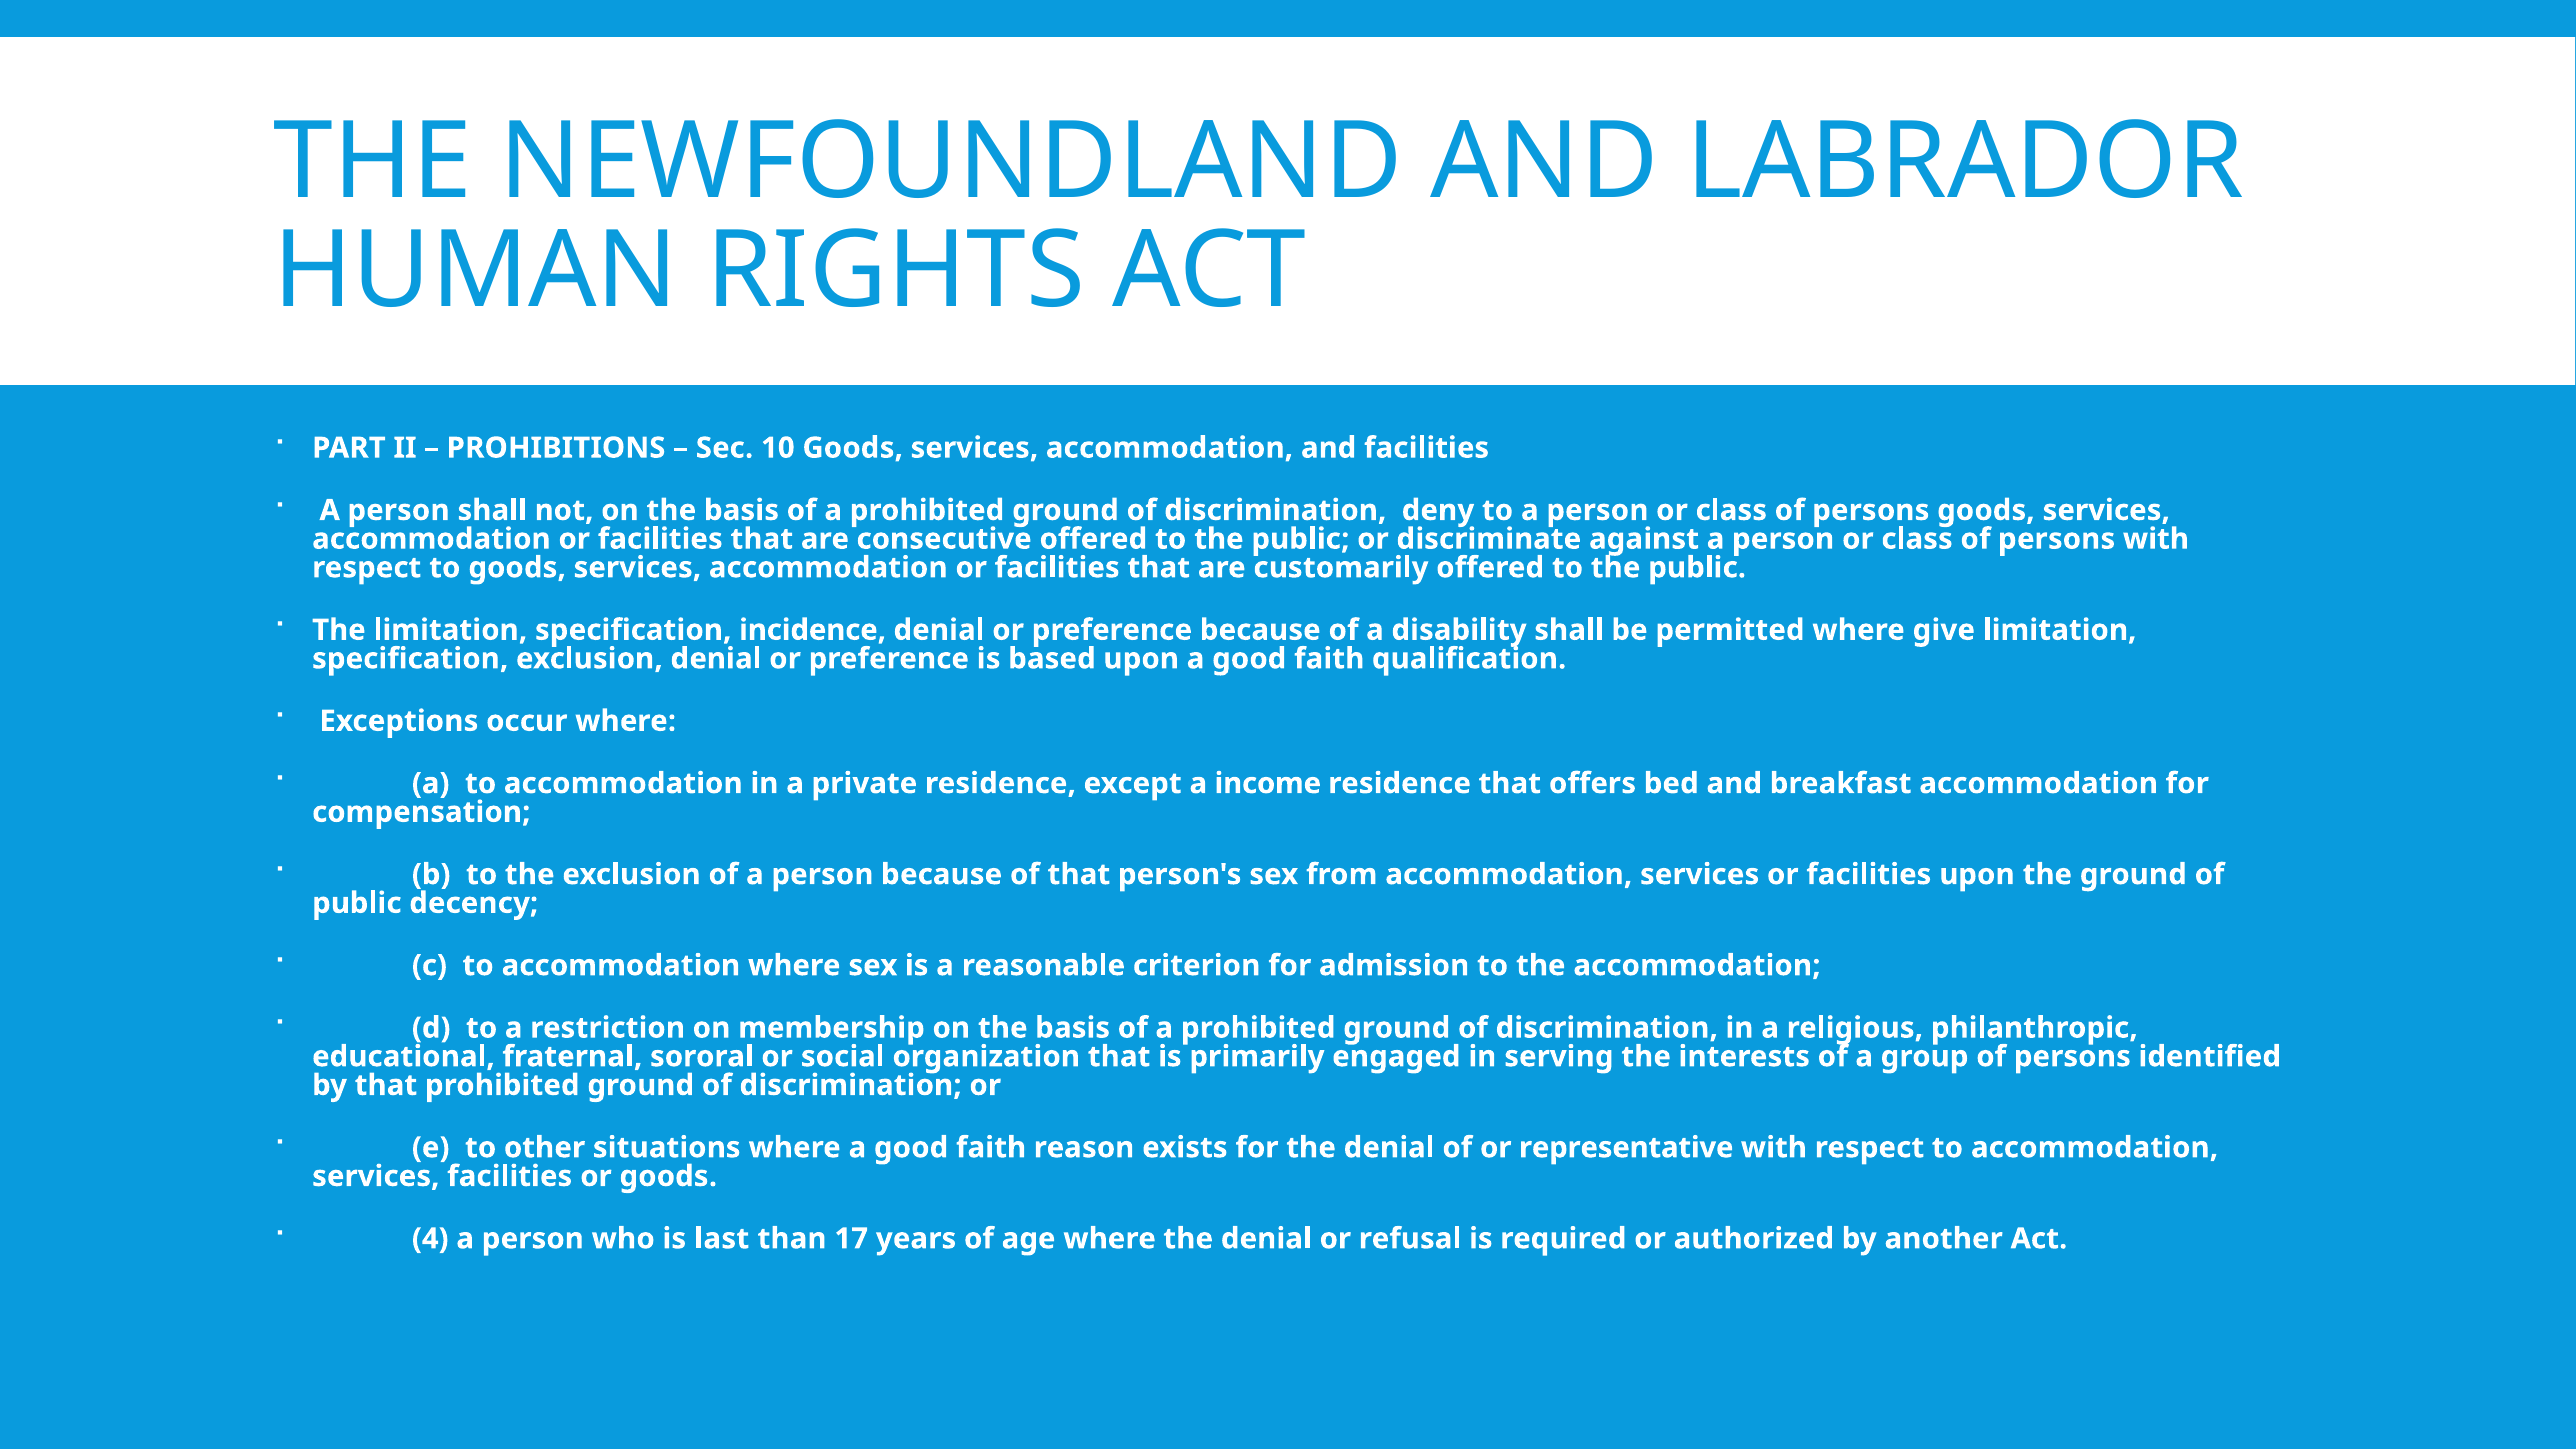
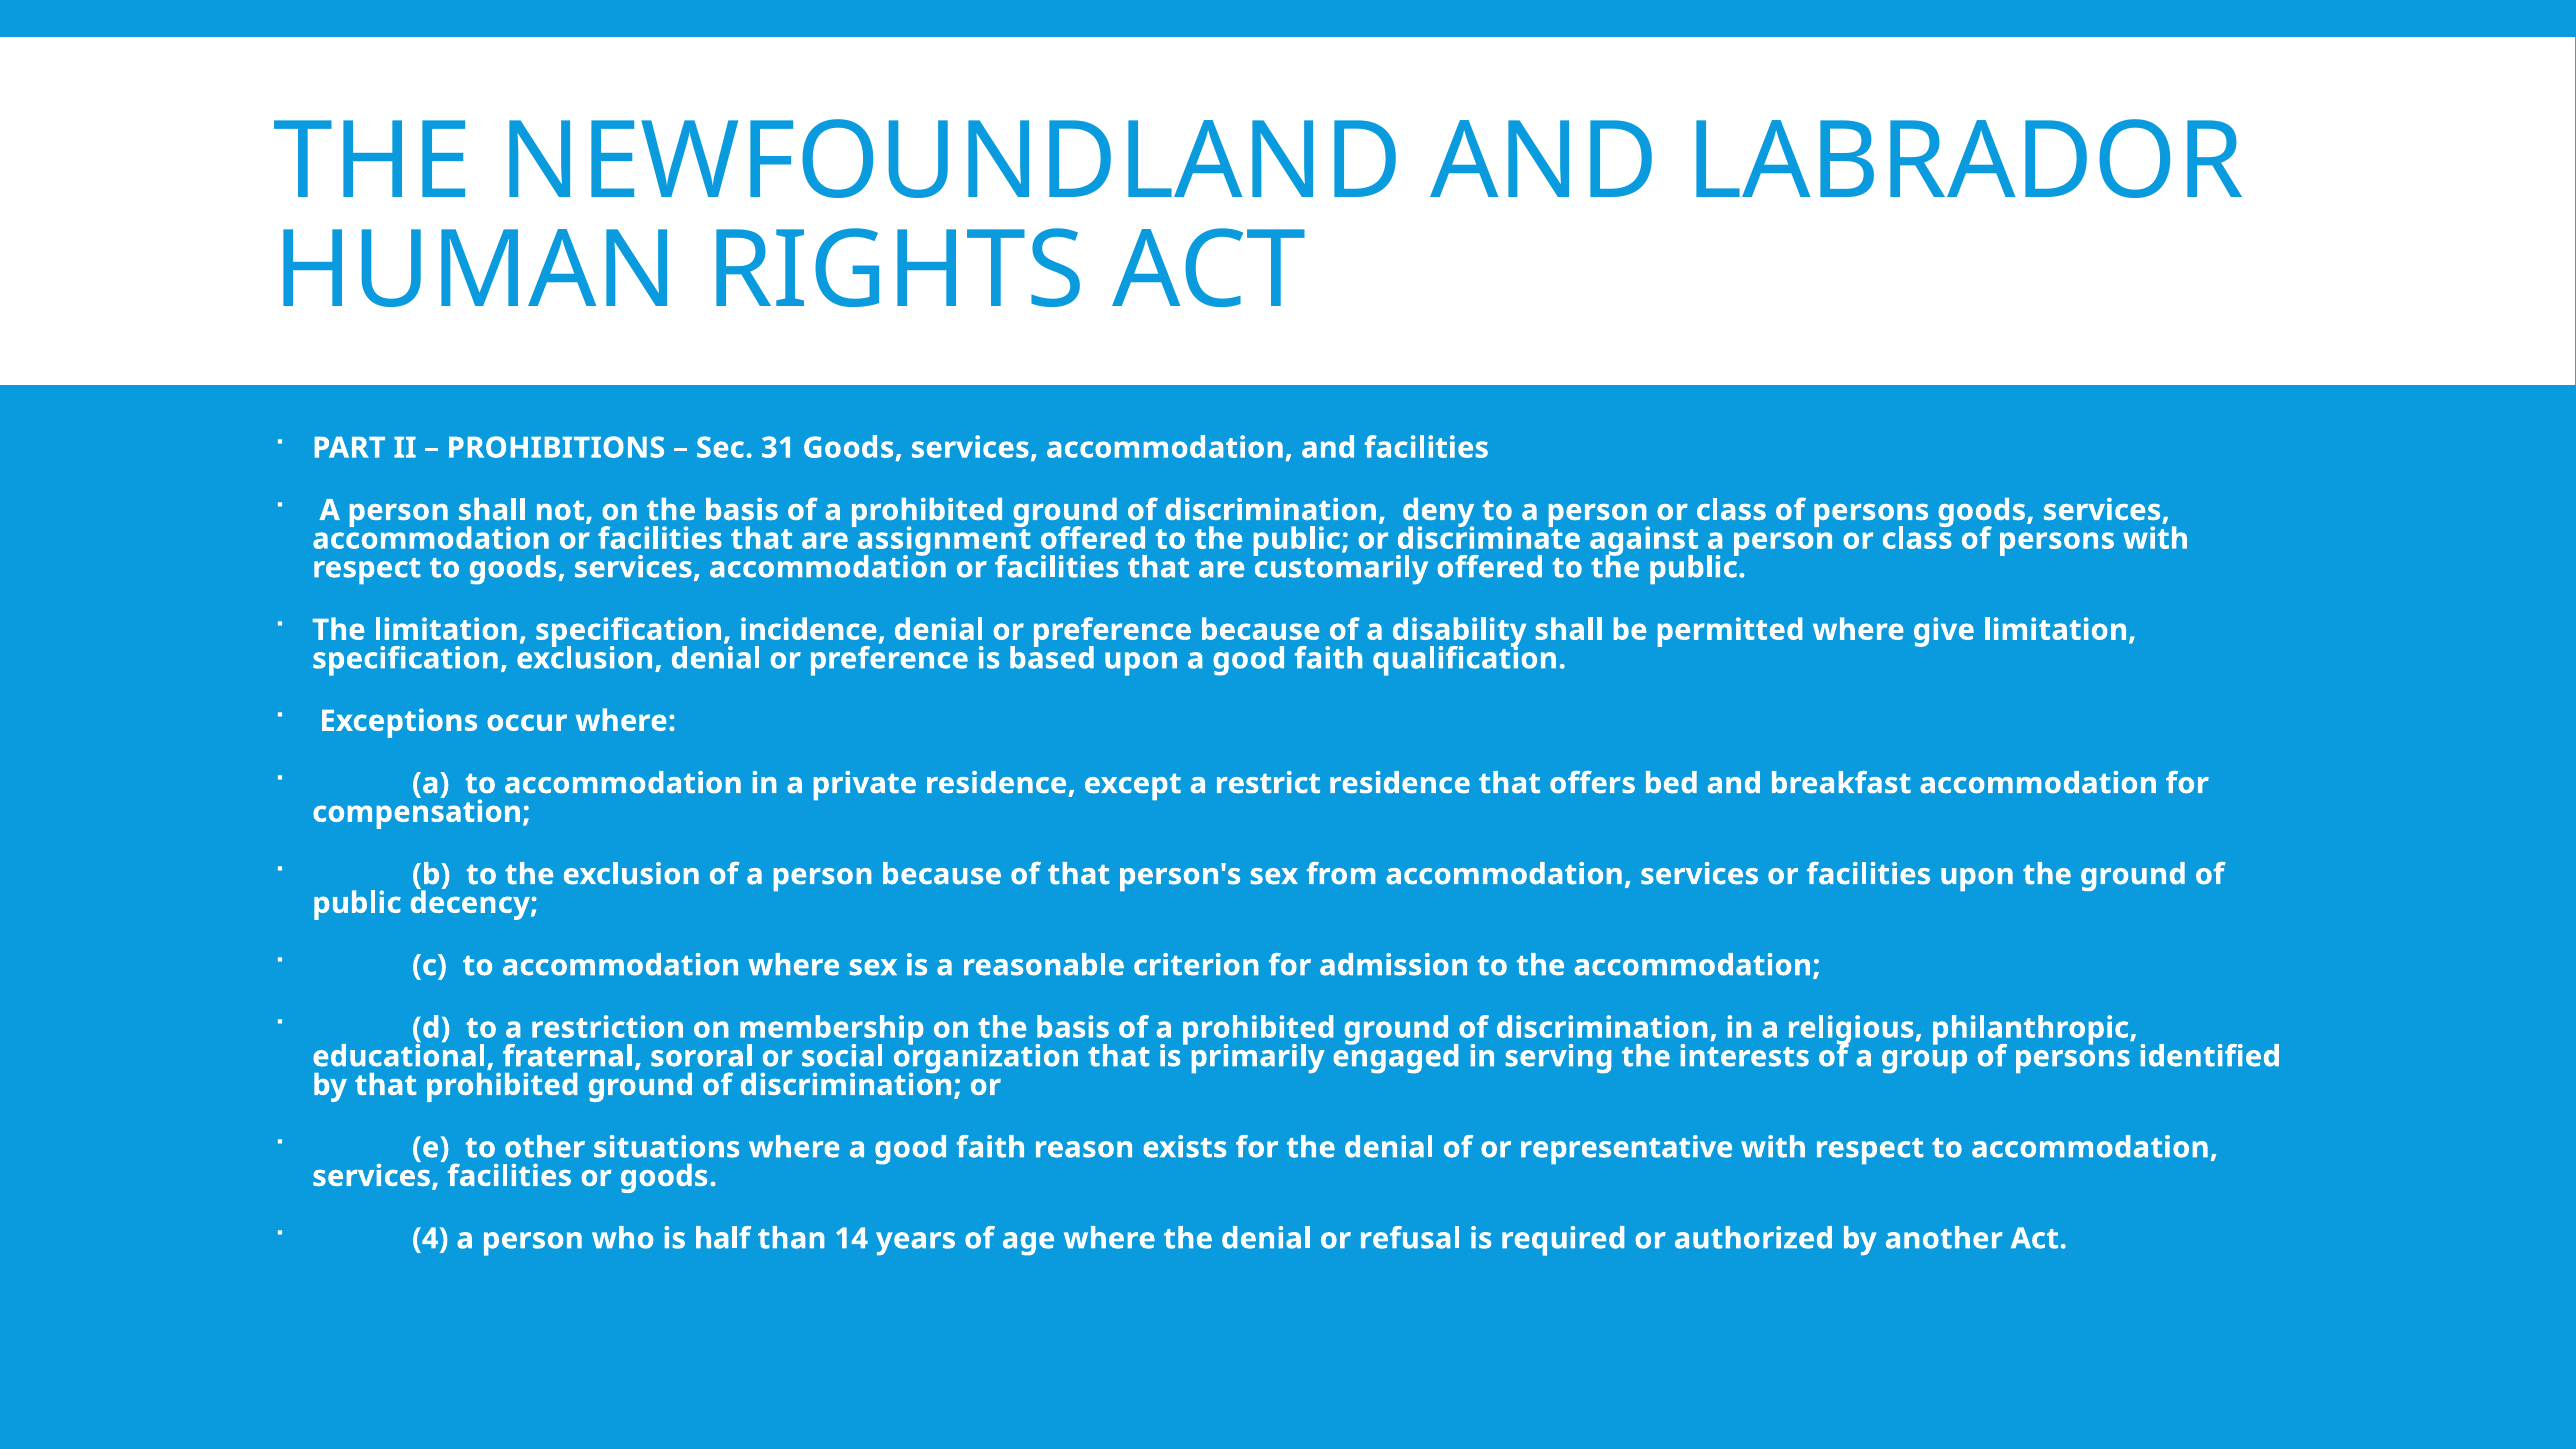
10: 10 -> 31 (778, 448)
consecutive: consecutive -> assignment (944, 539)
income: income -> restrict (1268, 783)
last: last -> half (722, 1239)
17: 17 -> 14 (851, 1239)
